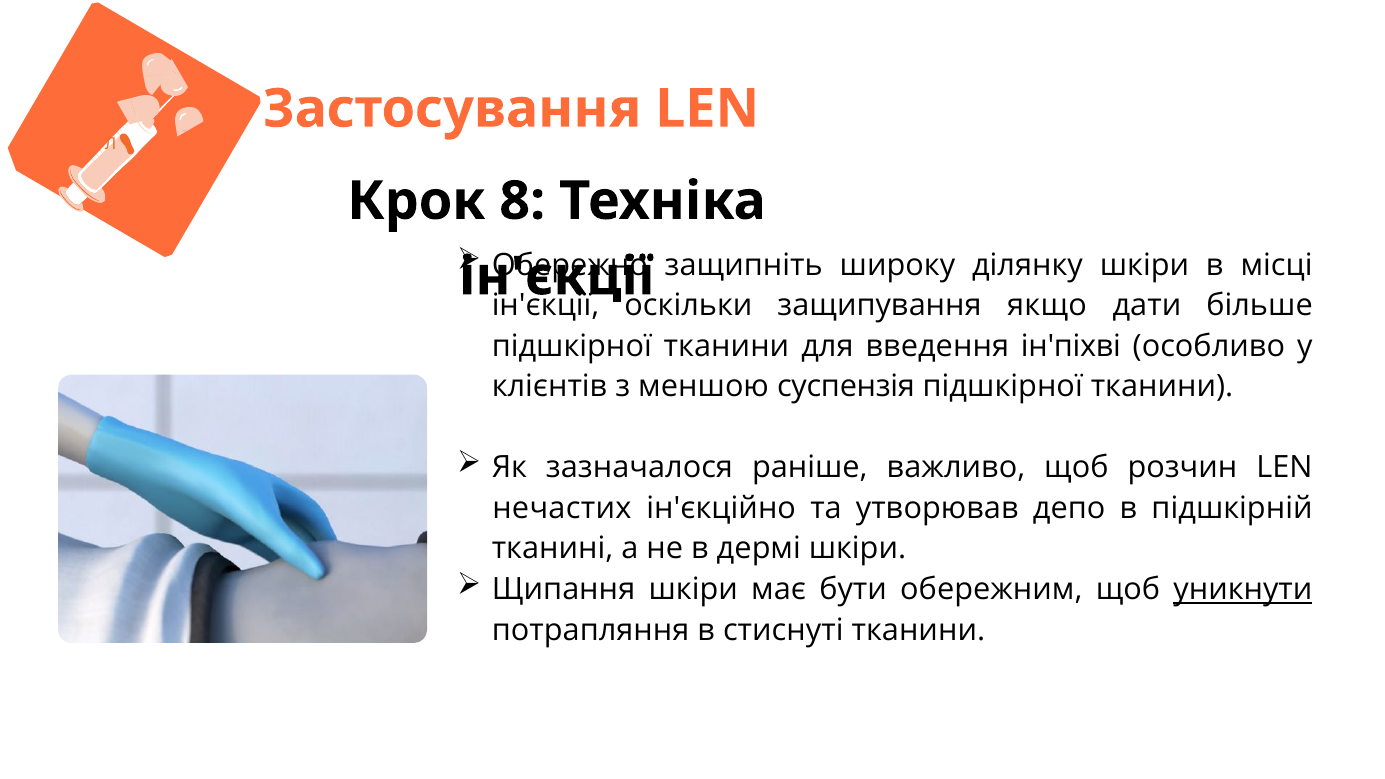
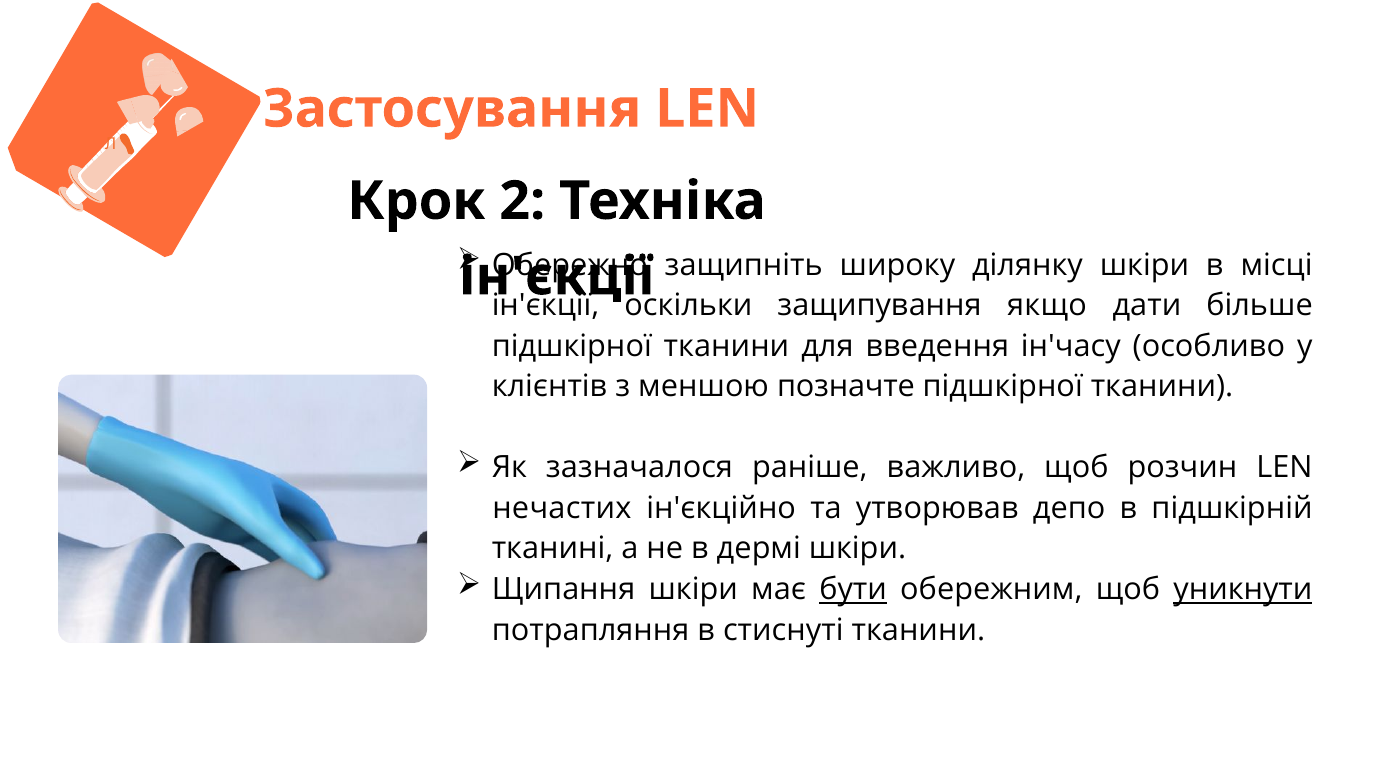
8: 8 -> 2 (522, 201)
ін'піхві: ін'піхві -> ін'часу (1071, 346)
суспензія: суспензія -> позначте (846, 387)
бути underline: none -> present (853, 589)
